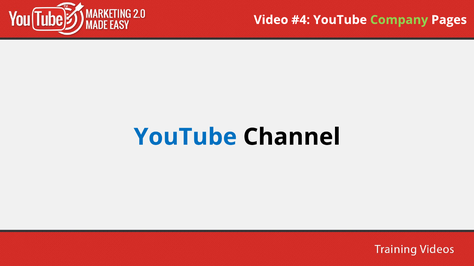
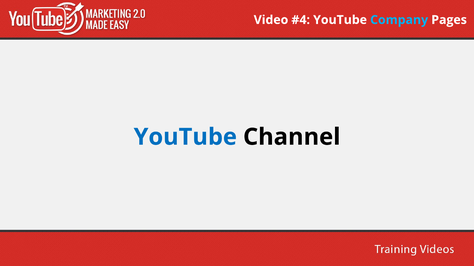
Company colour: light green -> light blue (399, 20)
